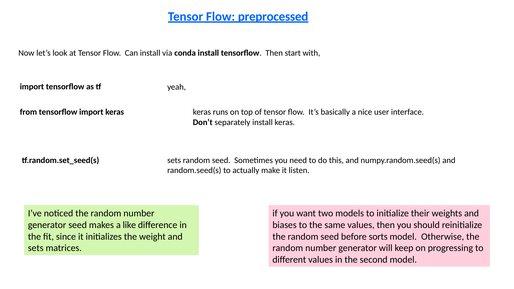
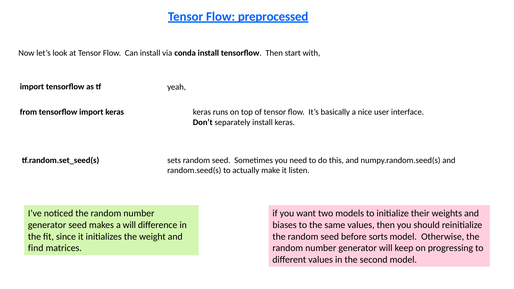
a like: like -> will (129, 225)
sets: sets -> find (36, 248)
